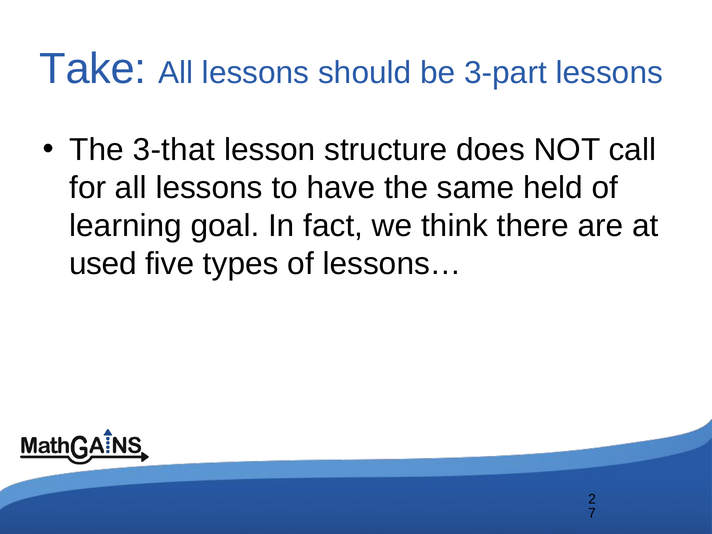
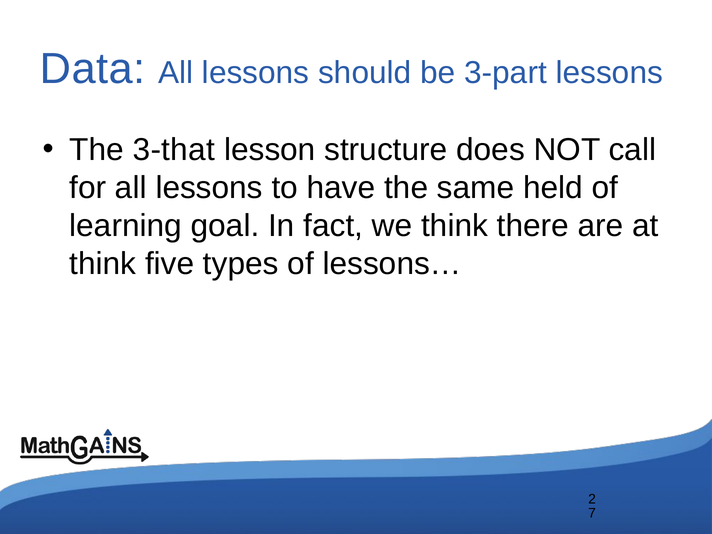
Take: Take -> Data (92, 69)
used: used -> think (103, 264)
